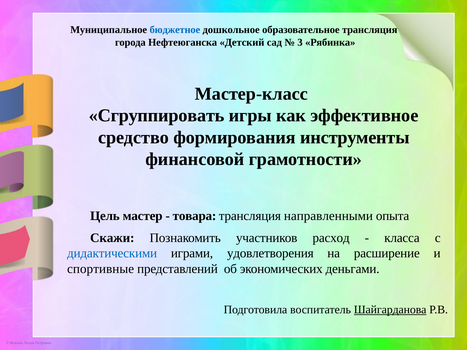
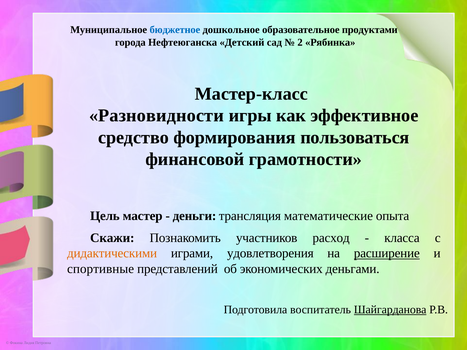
образовательное трансляция: трансляция -> продуктами (370, 30)
3: 3 -> 2 (300, 42)
Сгруппировать: Сгруппировать -> Разновидности (156, 116)
инструменты: инструменты -> пользоваться (355, 138)
товара: товара -> деньги (194, 216)
направленными: направленными -> математические (328, 216)
дидактическими colour: blue -> orange (112, 254)
расширение underline: none -> present (387, 254)
